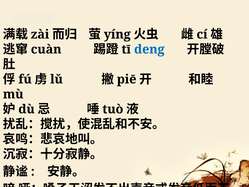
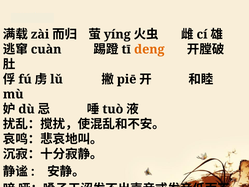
deng colour: blue -> orange (149, 49)
